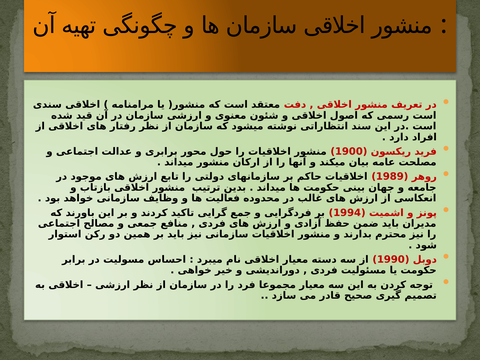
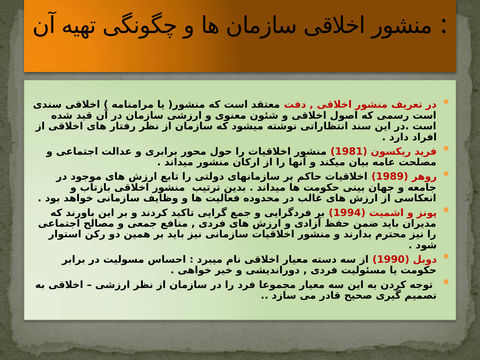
1900: 1900 -> 1981 (349, 151)
